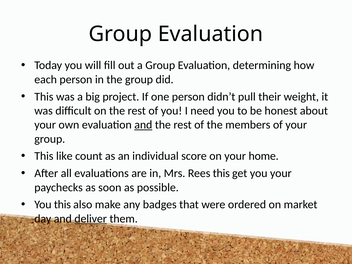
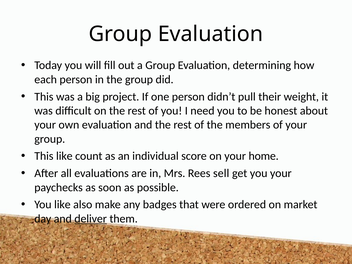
and underline: present -> none (143, 125)
Rees this: this -> sell (221, 173)
You this: this -> like (62, 205)
